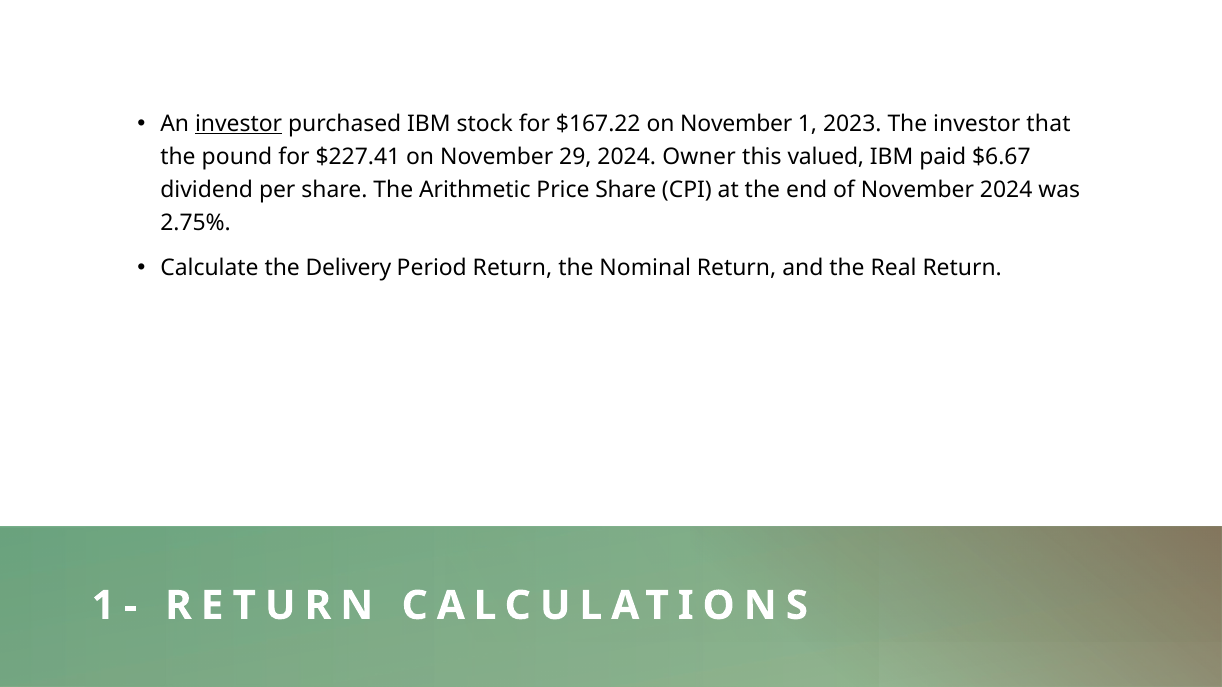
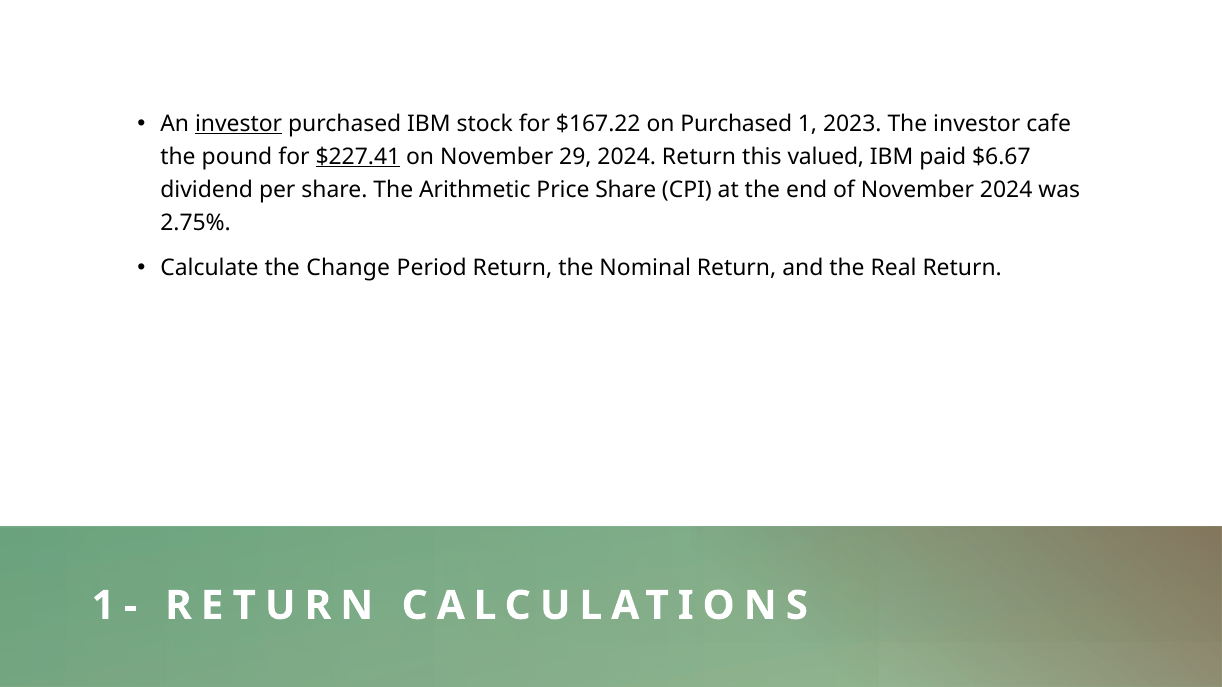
$167.22 on November: November -> Purchased (736, 124)
that: that -> cafe (1049, 124)
$227.41 underline: none -> present (358, 157)
2024 Owner: Owner -> Return (699, 157)
Delivery: Delivery -> Change (348, 269)
